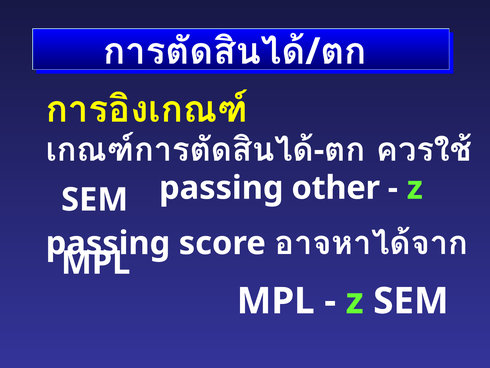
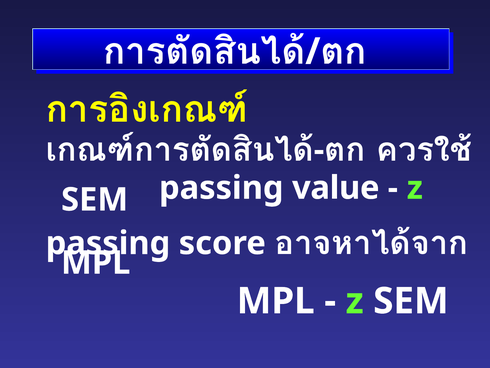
other: other -> value (336, 188)
